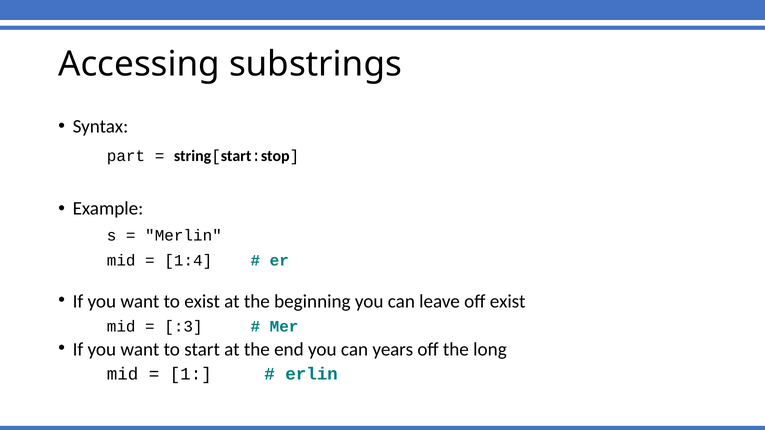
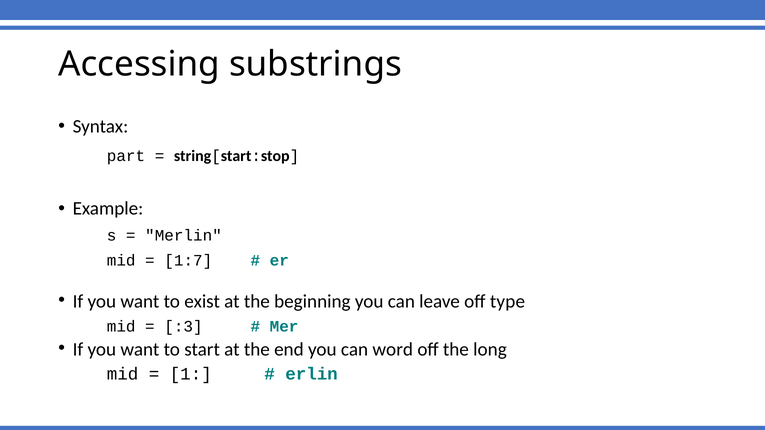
1:4: 1:4 -> 1:7 (188, 261)
off exist: exist -> type (507, 301)
years: years -> word (393, 350)
